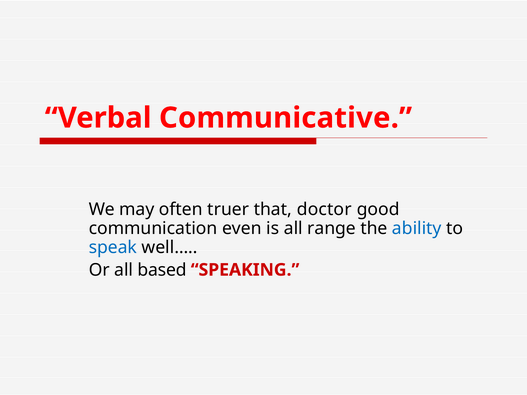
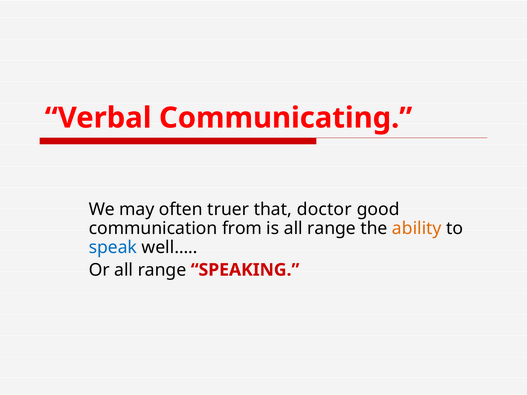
Communicative: Communicative -> Communicating (286, 118)
even: even -> from (242, 229)
ability colour: blue -> orange (417, 229)
Or all based: based -> range (162, 270)
